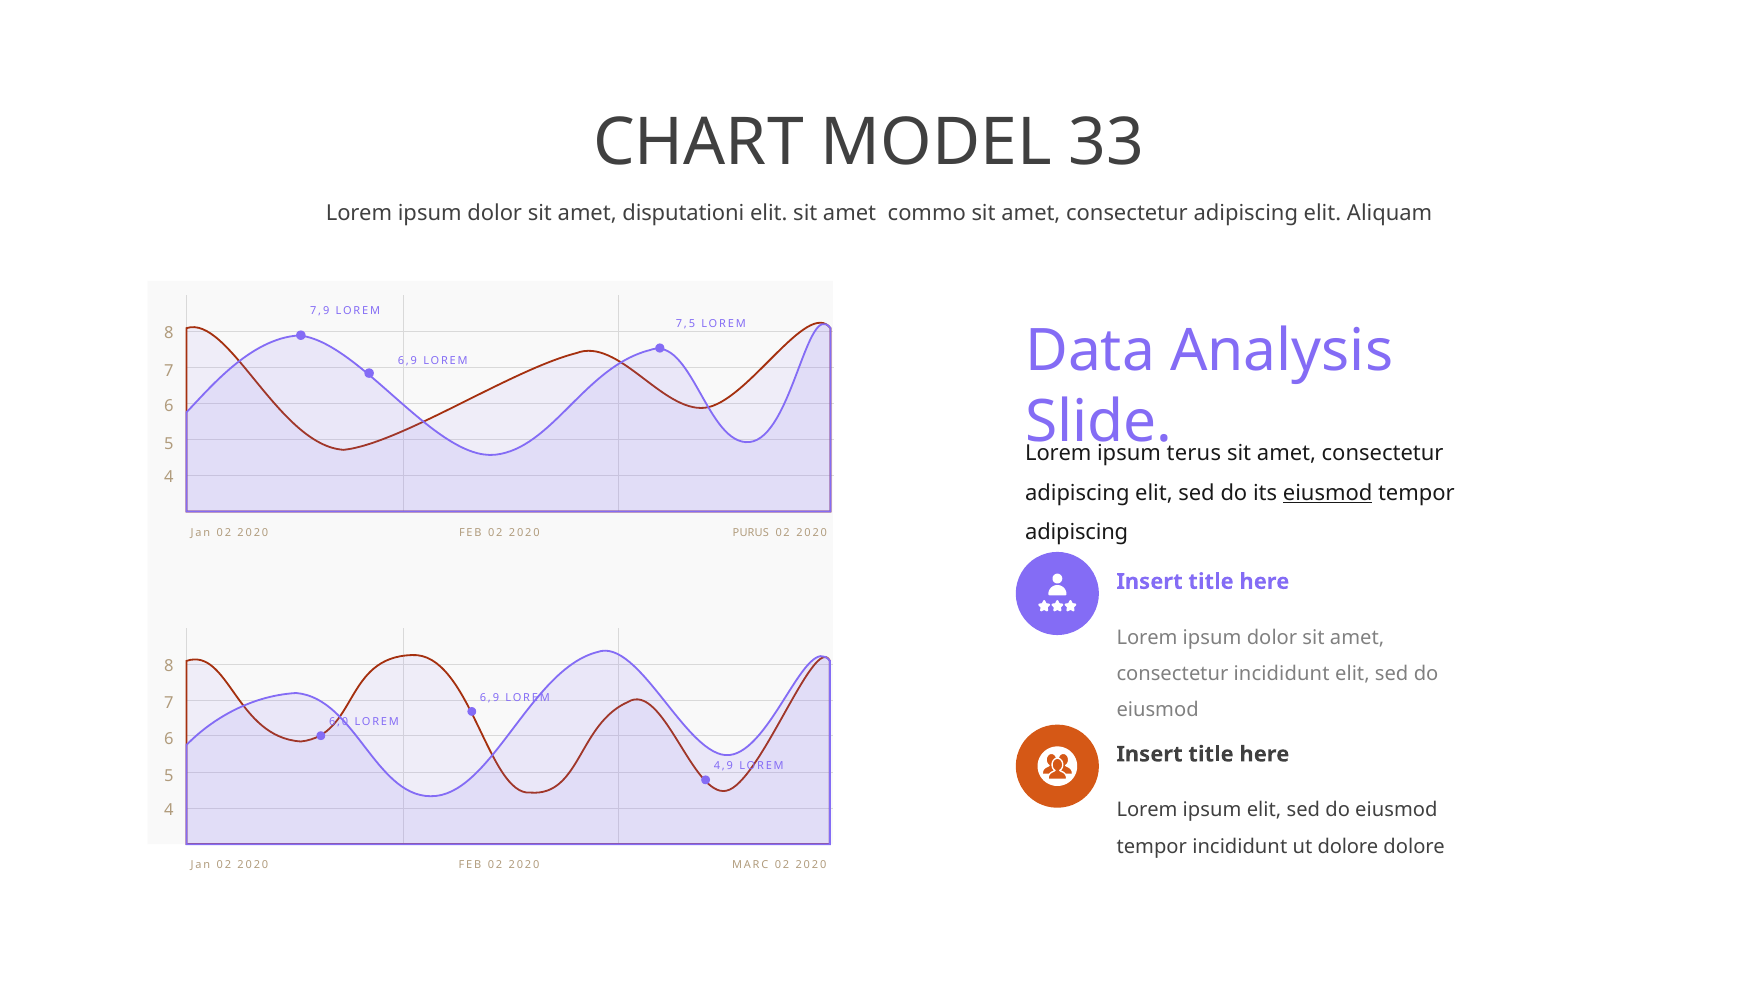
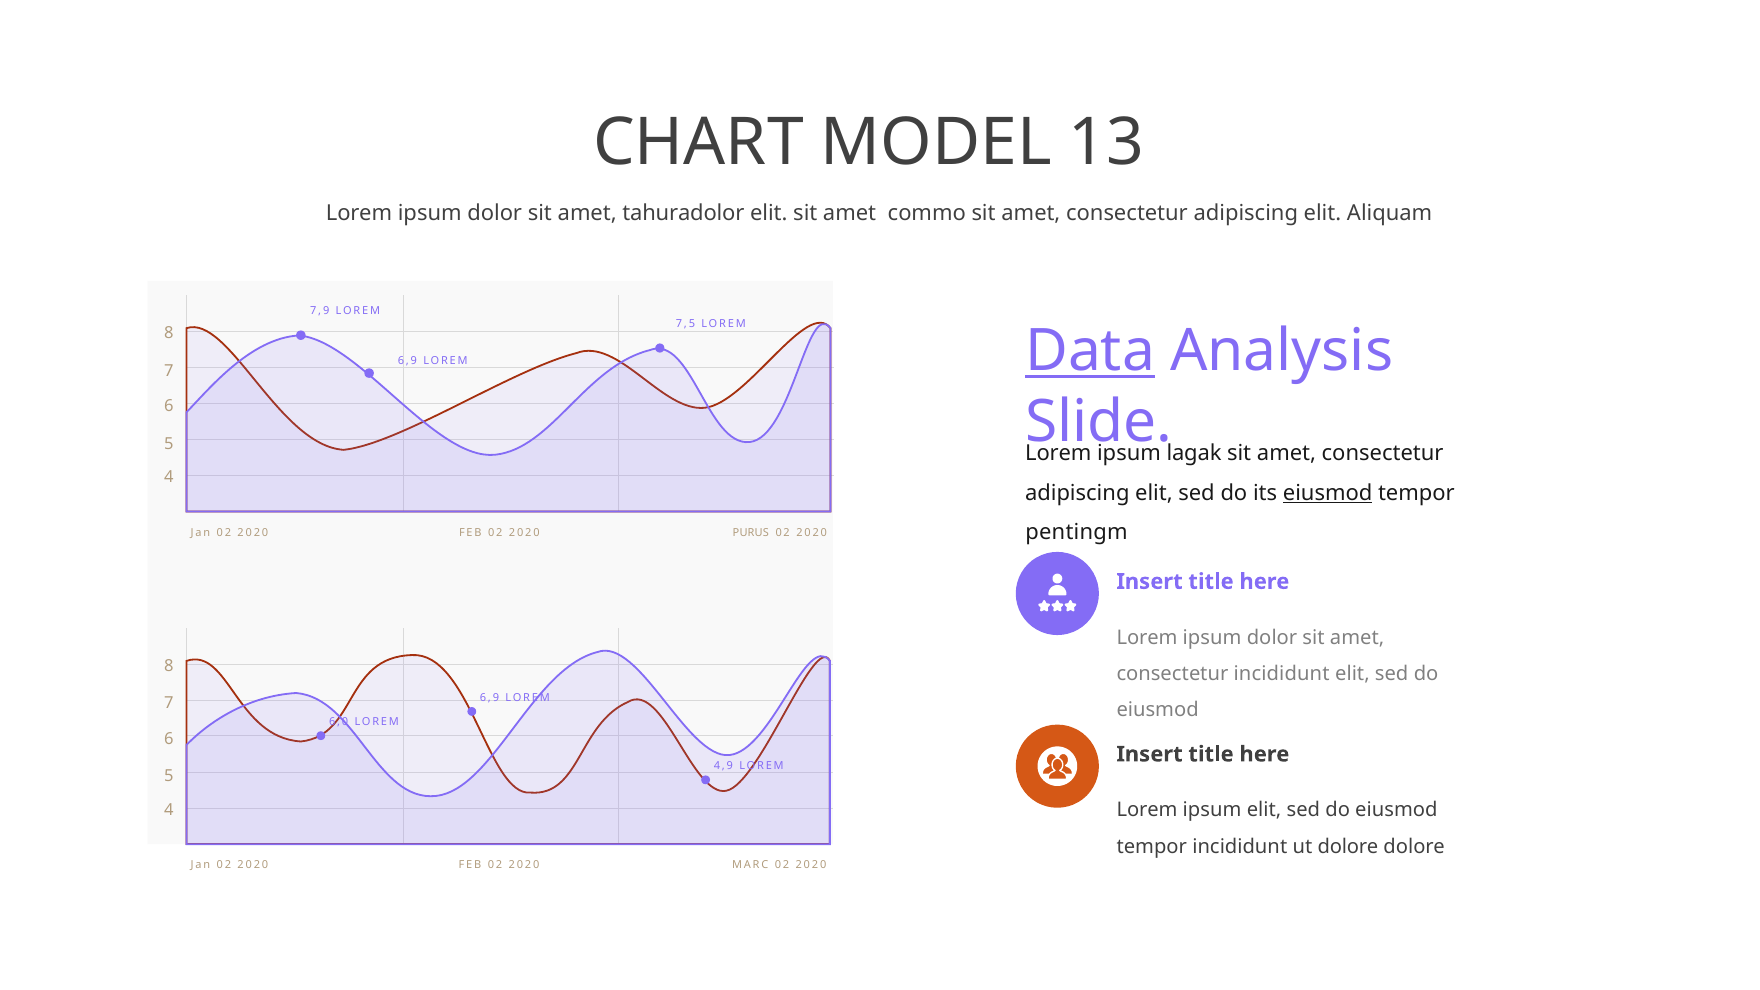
33: 33 -> 13 (1106, 142)
disputationi: disputationi -> tahuradolor (683, 213)
Data underline: none -> present (1090, 351)
terus: terus -> lagak (1194, 453)
adipiscing: adipiscing -> pentingm (1076, 533)
